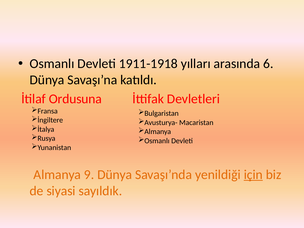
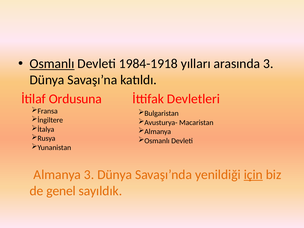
Osmanlı underline: none -> present (52, 64)
1911-1918: 1911-1918 -> 1984-1918 (148, 64)
arasında 6: 6 -> 3 (268, 64)
Almanya 9: 9 -> 3 (89, 175)
siyasi: siyasi -> genel (61, 191)
